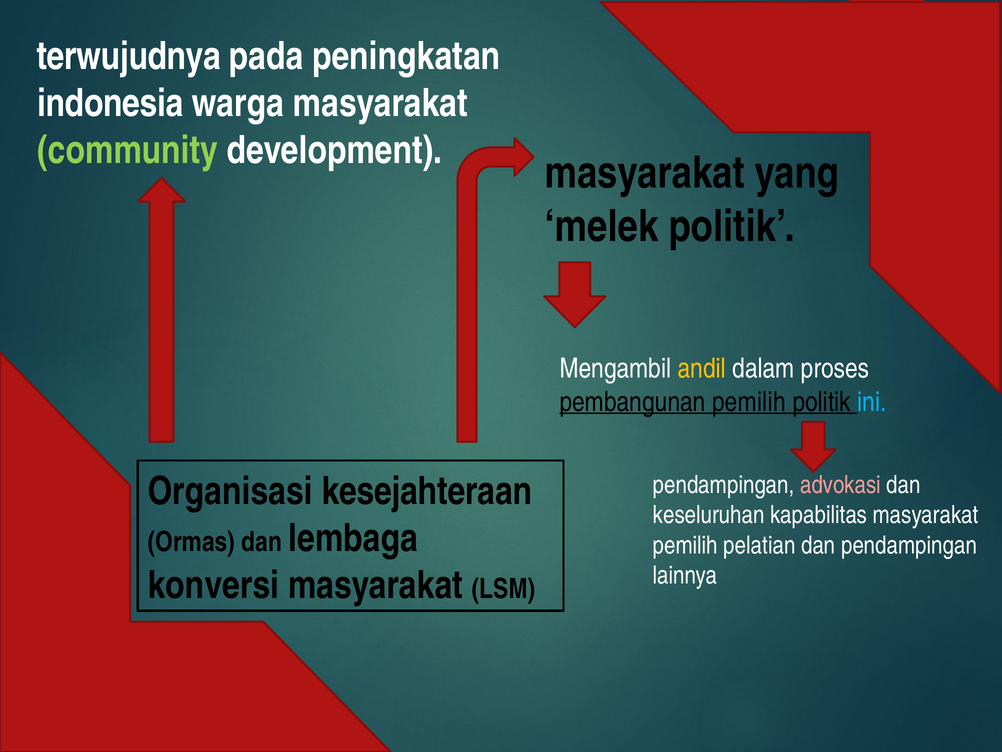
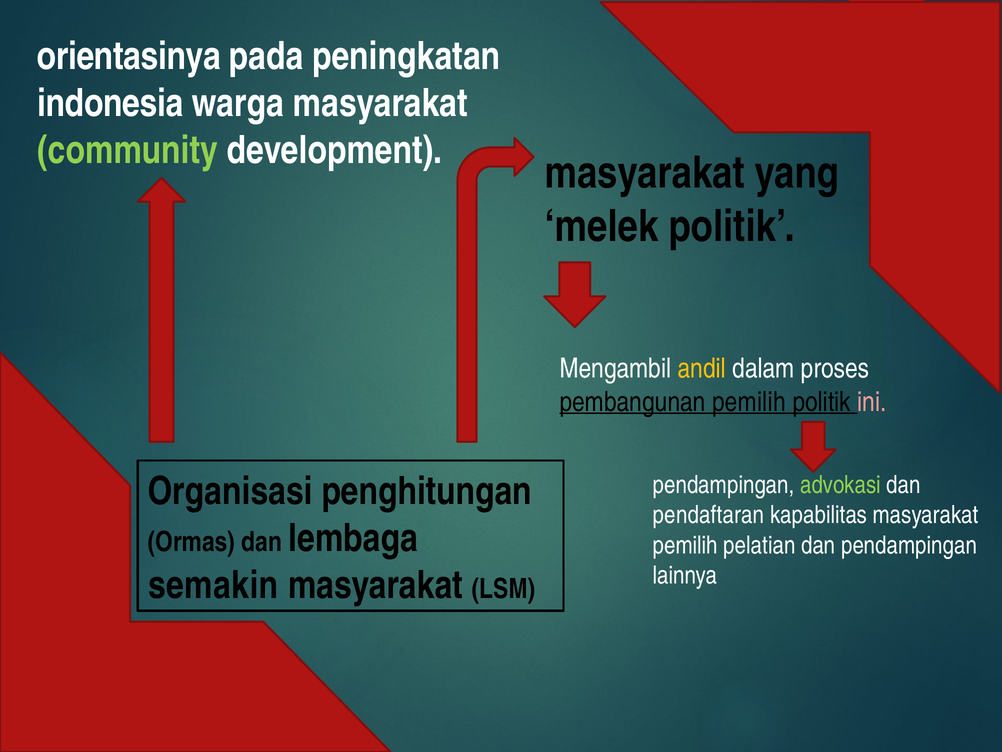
terwujudnya: terwujudnya -> orientasinya (129, 57)
ini colour: light blue -> pink (872, 402)
advokasi colour: pink -> light green (841, 485)
kesejahteraan: kesejahteraan -> penghitungan (427, 491)
keseluruhan: keseluruhan -> pendaftaran (709, 515)
konversi: konversi -> semakin (213, 585)
